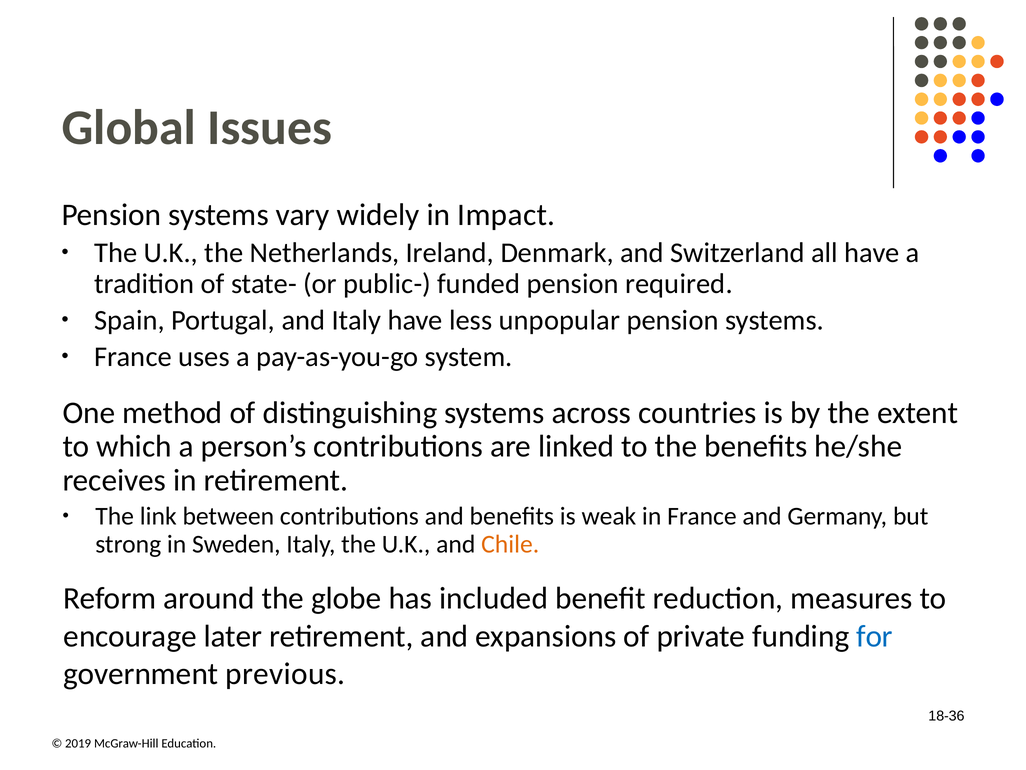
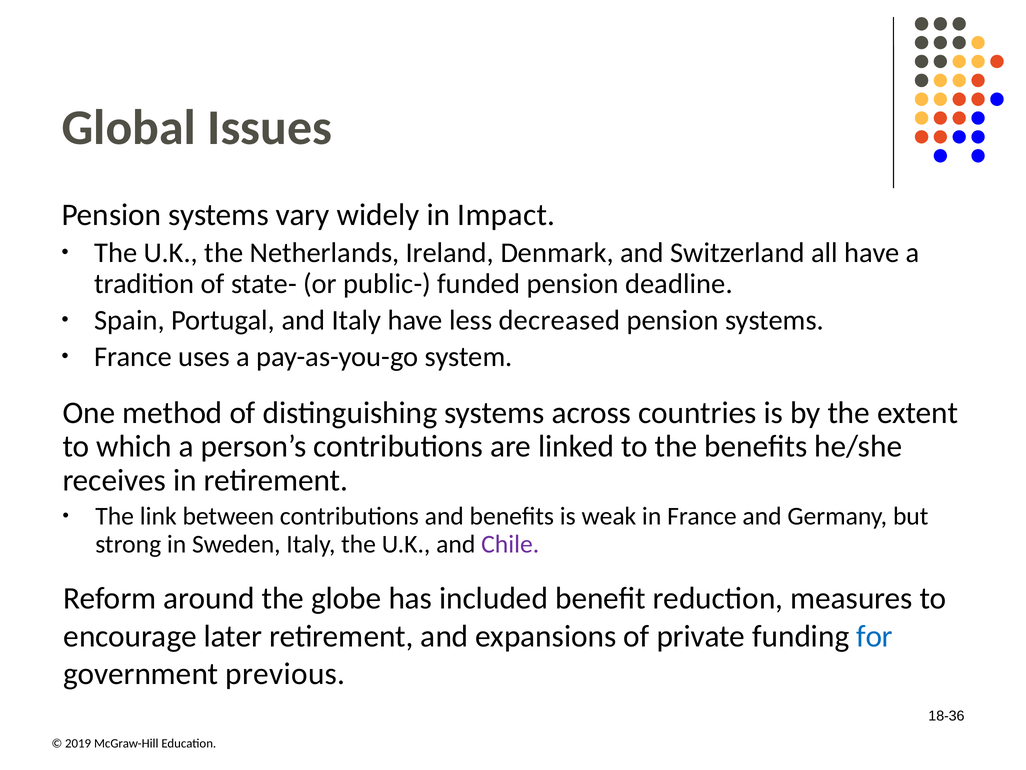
required: required -> deadline (679, 284)
unpopular: unpopular -> decreased (559, 320)
Chile colour: orange -> purple (510, 544)
